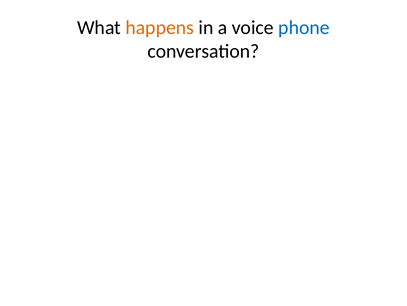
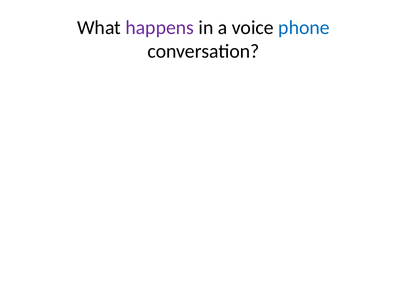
happens colour: orange -> purple (160, 28)
